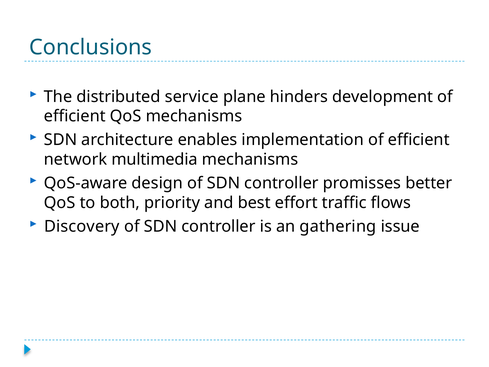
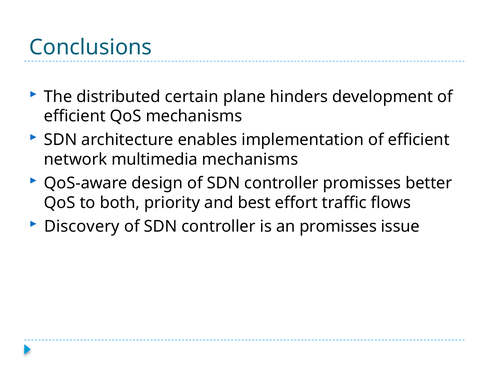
service: service -> certain (192, 97)
an gathering: gathering -> promisses (338, 226)
